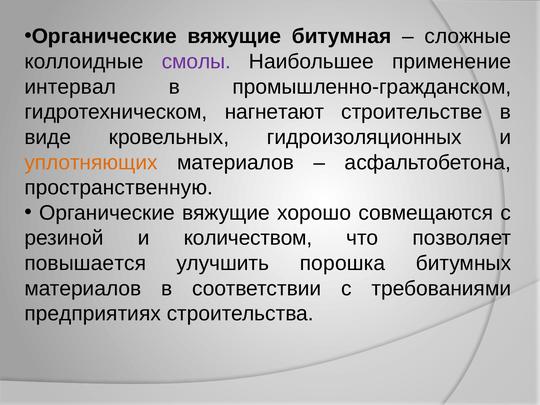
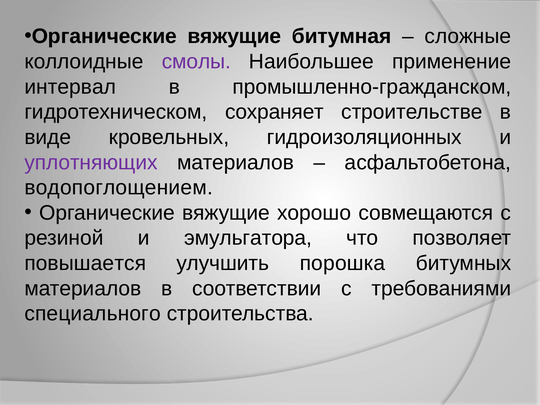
нагнетают: нагнетают -> сохраняет (274, 112)
уплотняющих colour: orange -> purple (91, 162)
пространственную: пространственную -> водопоглощением (119, 188)
количеством: количеством -> эмульгатора (248, 238)
предприятиях: предприятиях -> специального (93, 314)
